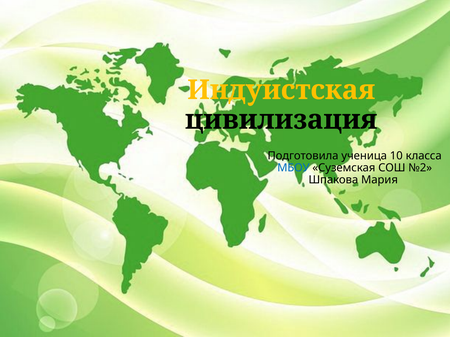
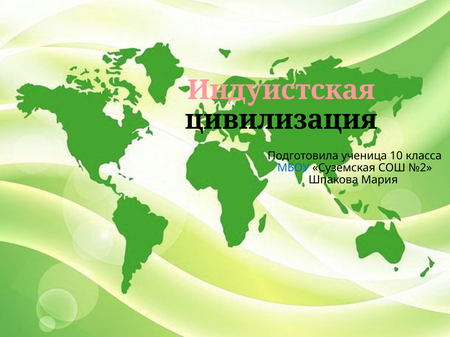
Индуистская colour: yellow -> pink (281, 90)
